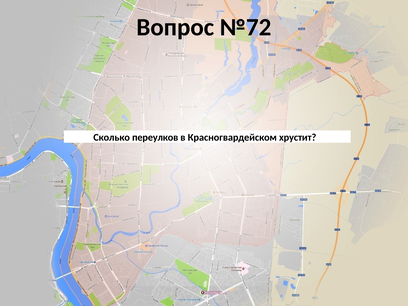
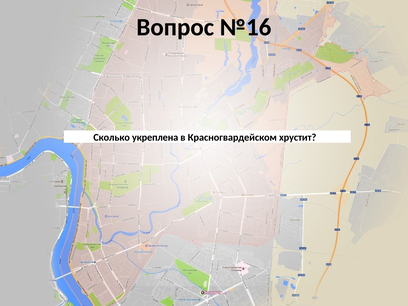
№72: №72 -> №16 (246, 27)
переулков: переулков -> укреплена (155, 137)
